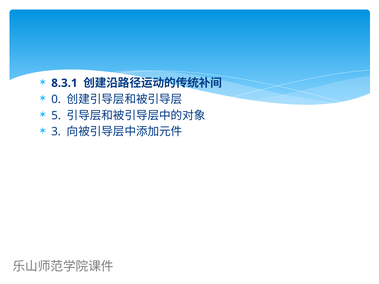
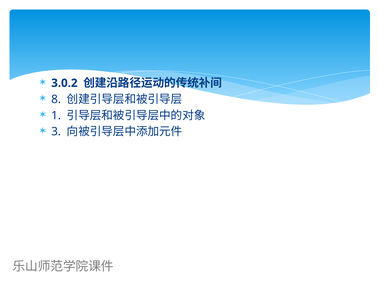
8.3.1: 8.3.1 -> 3.0.2 (64, 83)
0: 0 -> 8 (56, 99)
5: 5 -> 1 (56, 116)
